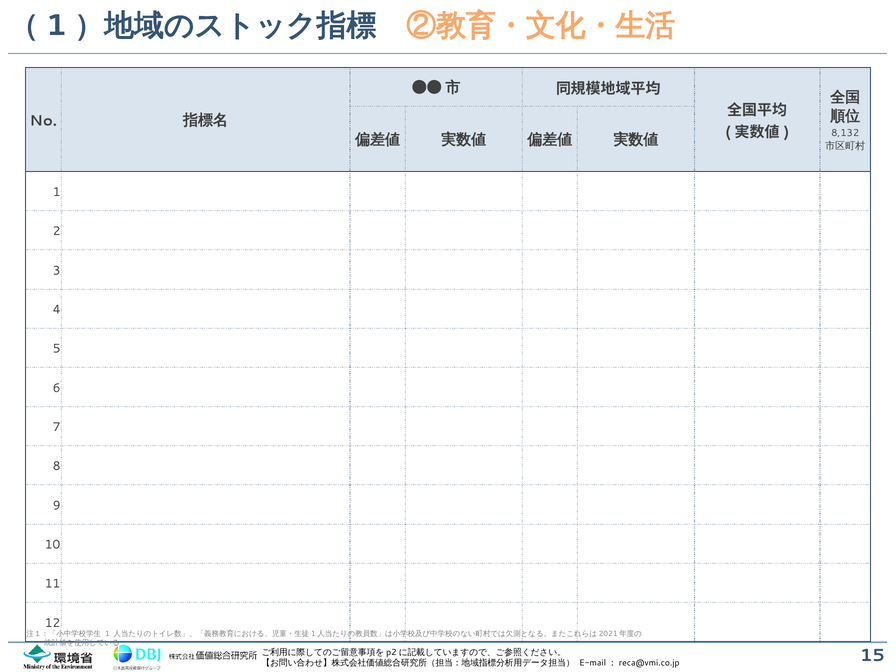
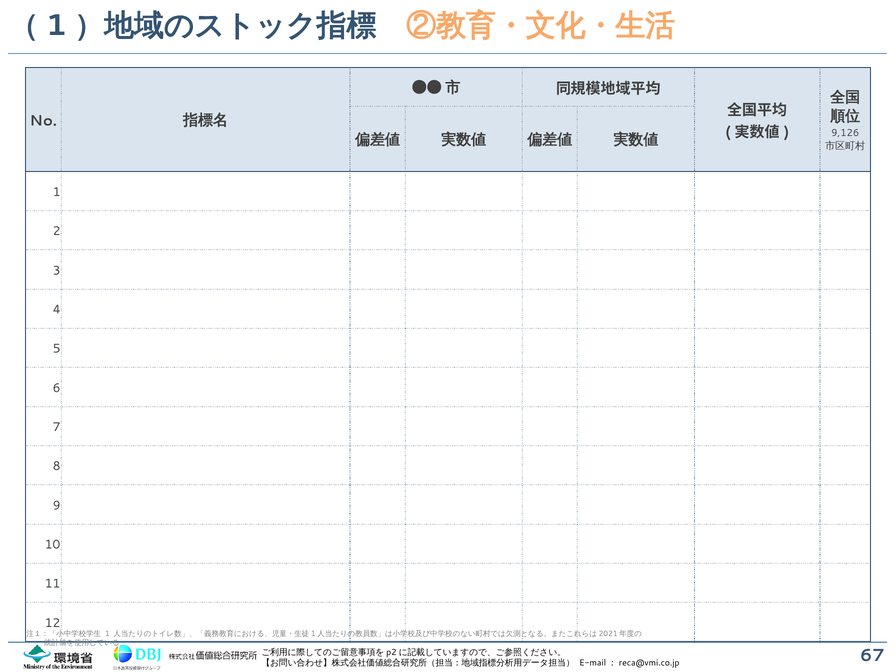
8,132: 8,132 -> 9,126 (845, 133)
15: 15 -> 67 (872, 656)
